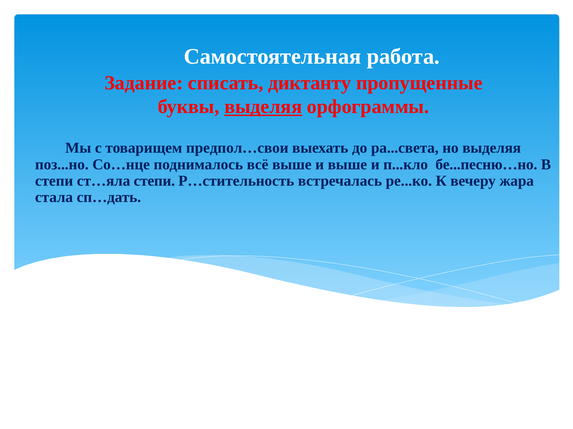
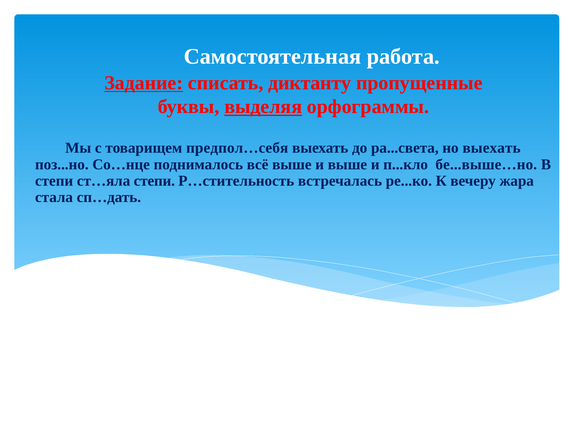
Задание underline: none -> present (144, 83)
предпол…свои: предпол…свои -> предпол…себя (237, 148)
но выделяя: выделяя -> выехать (492, 148)
бе...песню…но: бе...песню…но -> бе...выше…но (486, 165)
